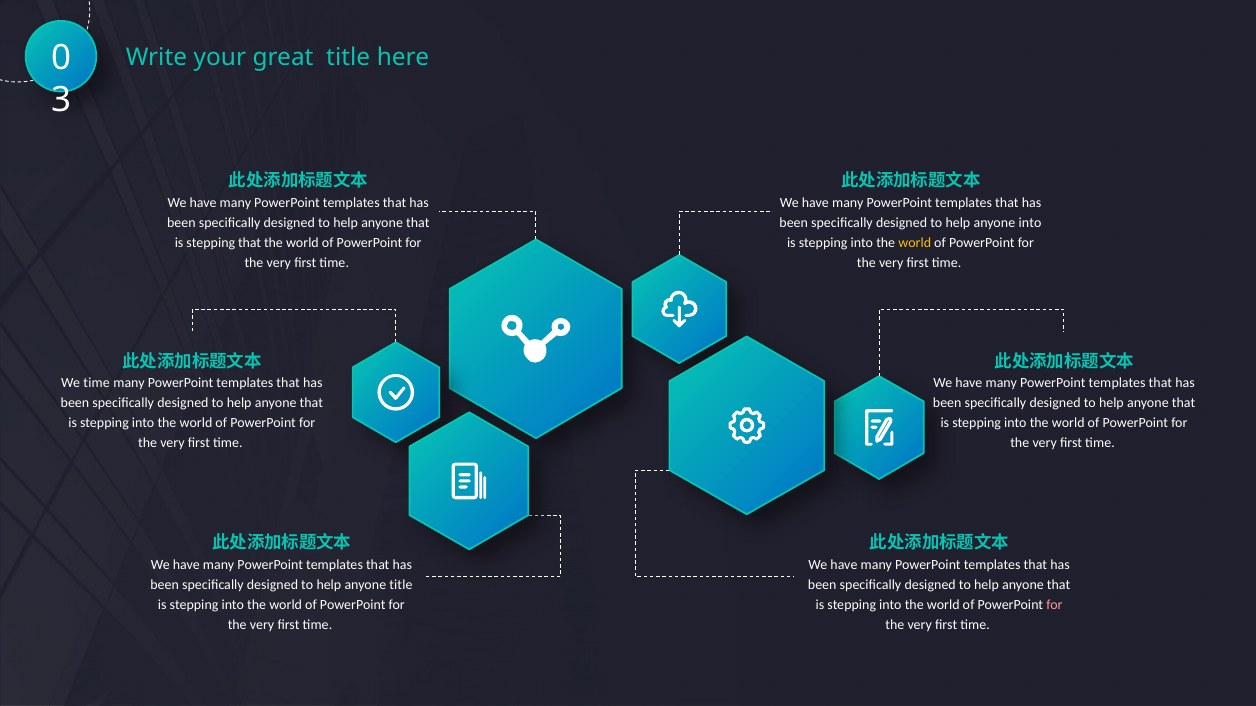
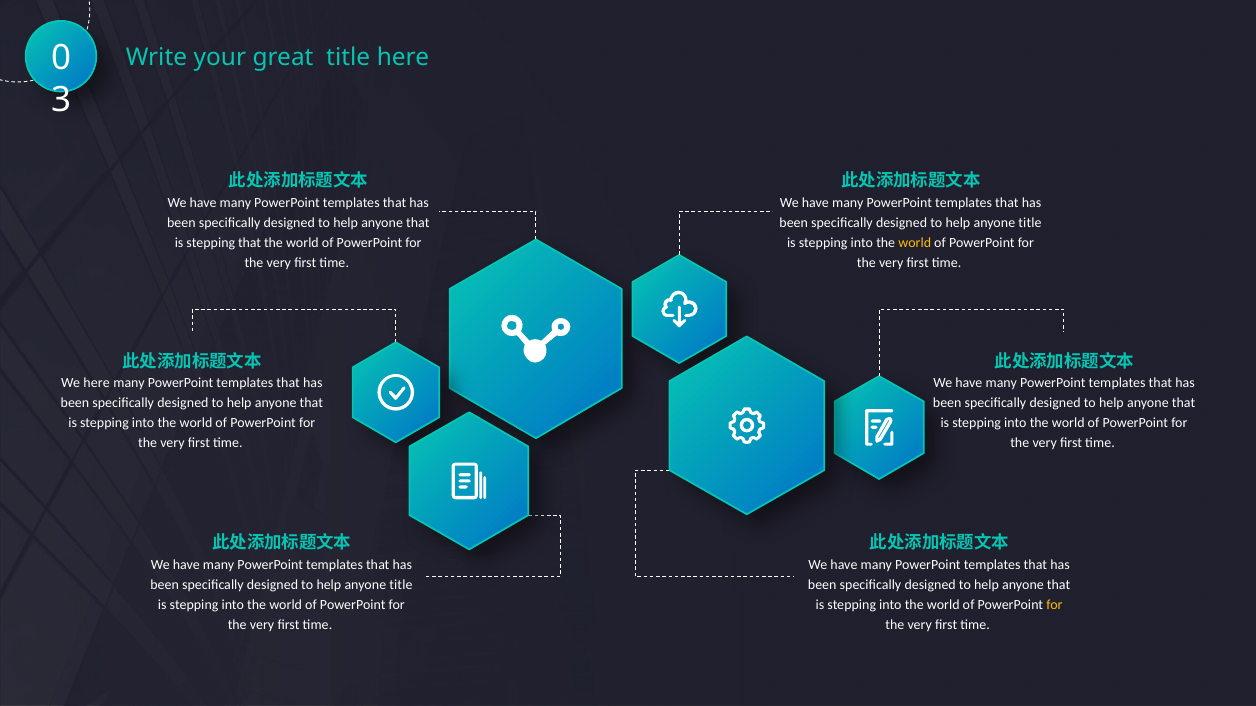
into: into -> title (1030, 223)
We time: time -> here (97, 383)
for colour: pink -> yellow (1054, 605)
